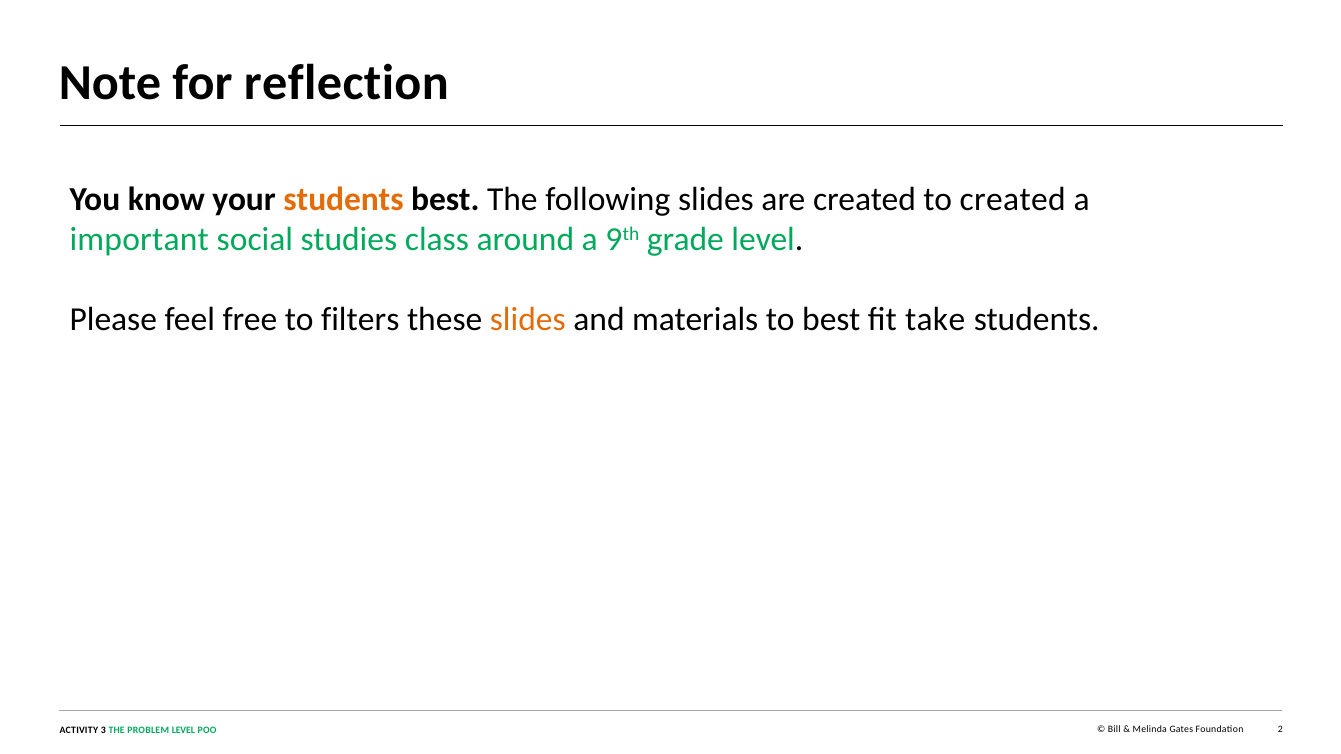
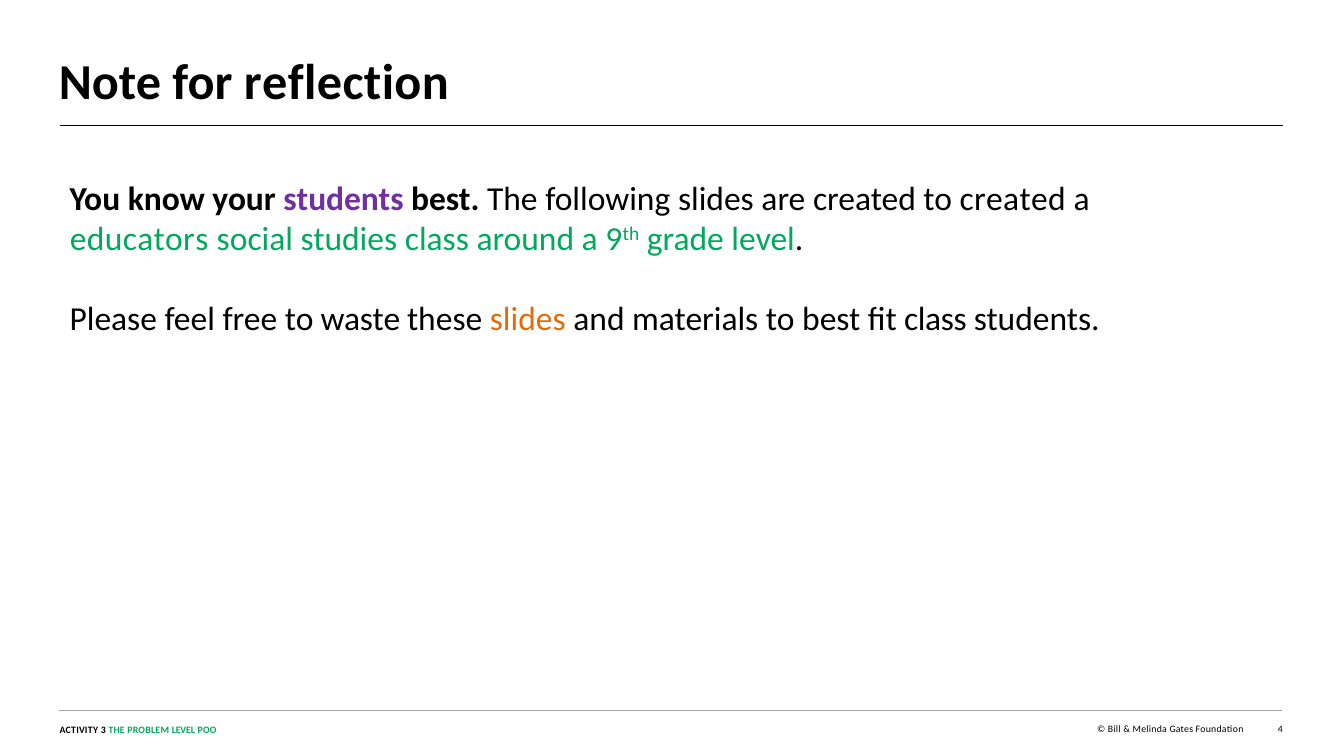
students colour: orange -> purple (344, 199)
important: important -> educators (139, 239)
filters: filters -> waste (360, 320)
fit take: take -> class (935, 320)
2: 2 -> 4 (1280, 730)
